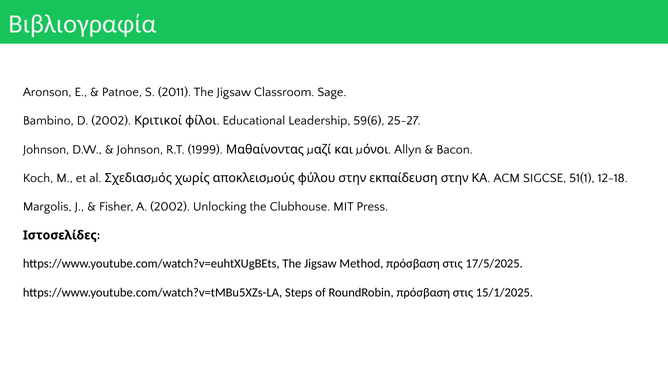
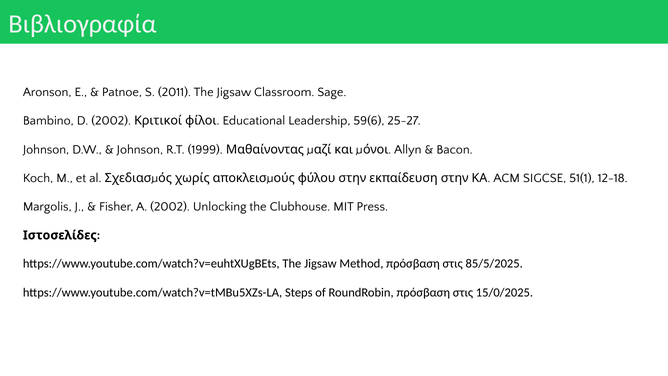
17/5/2025: 17/5/2025 -> 85/5/2025 (494, 264)
15/1/2025: 15/1/2025 -> 15/0/2025 (504, 292)
